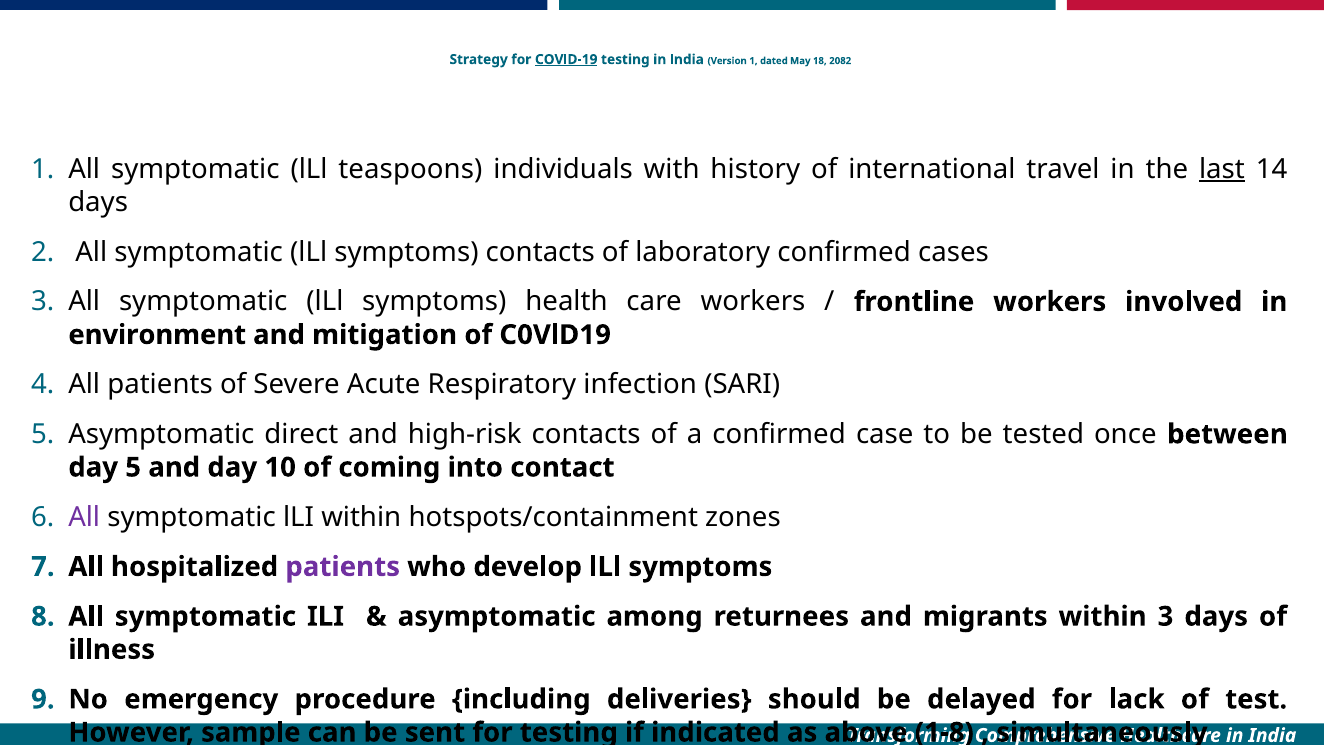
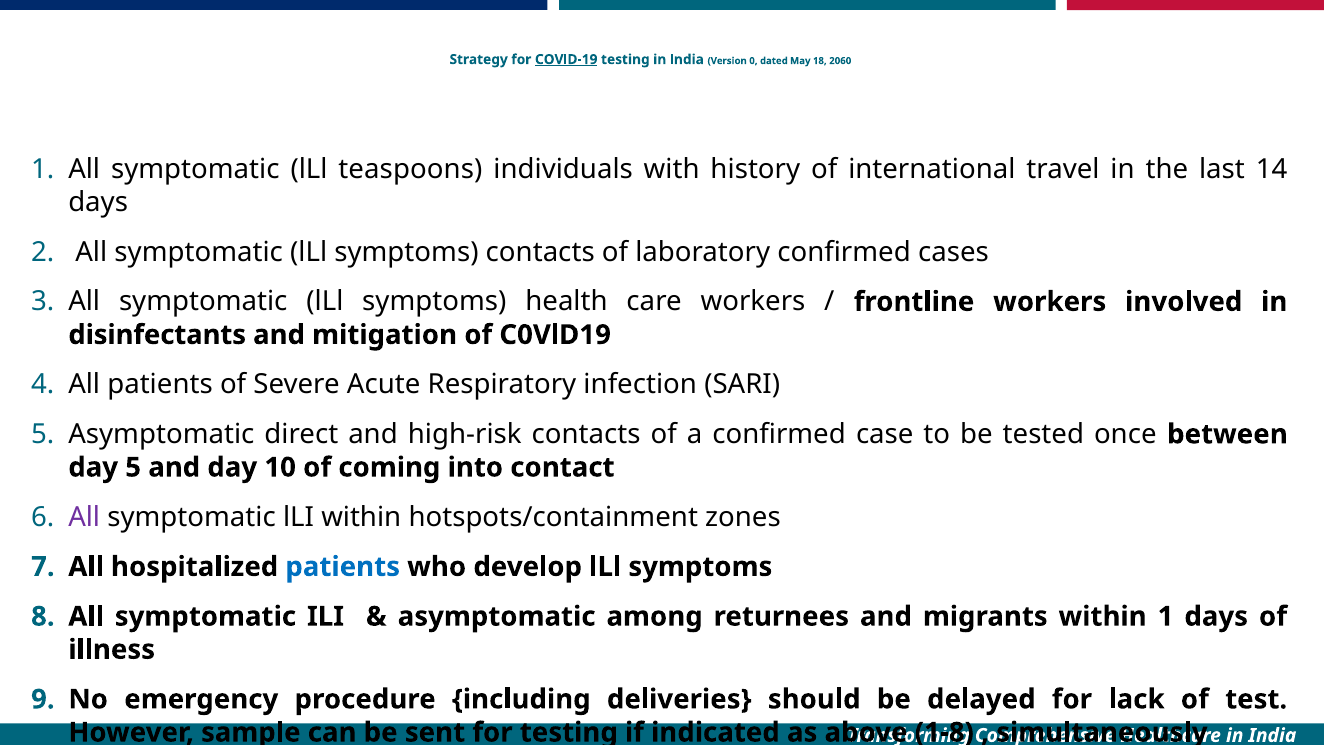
Version 1: 1 -> 0 (753, 61)
2082: 2082 -> 2060 (840, 61)
last underline: present -> none (1222, 169)
environment: environment -> disinfectants (157, 335)
patients colour: purple -> blue (343, 567)
within 3: 3 -> 1 (1166, 616)
